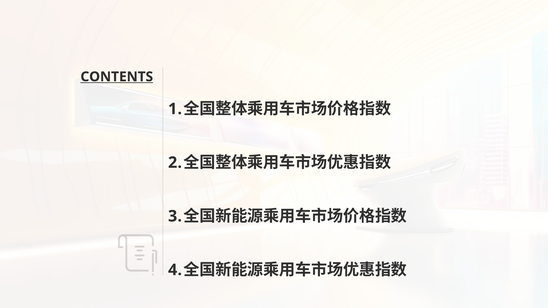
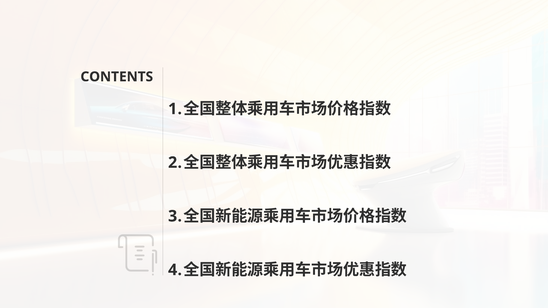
CONTENTS underline: present -> none (117, 77)
